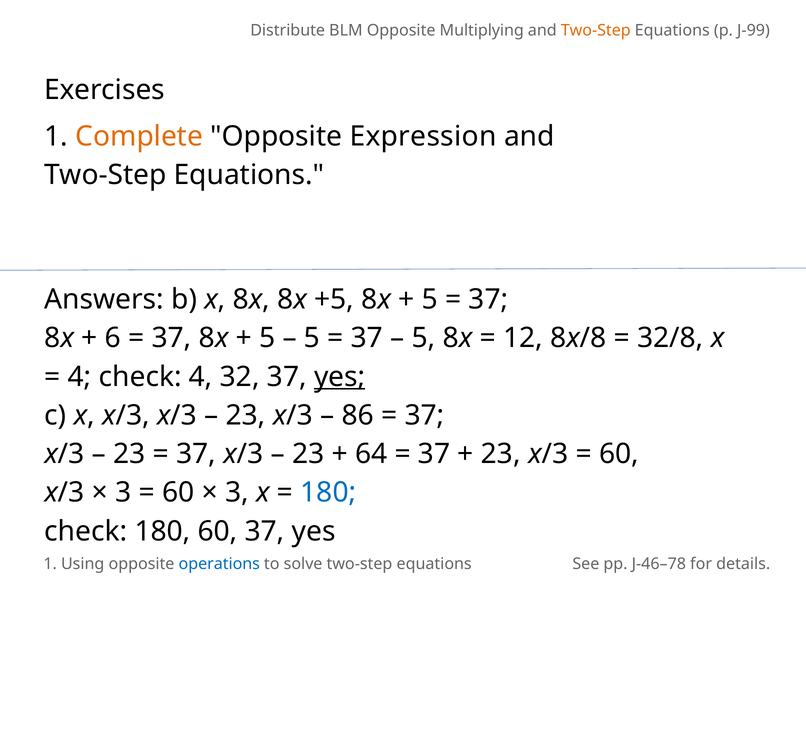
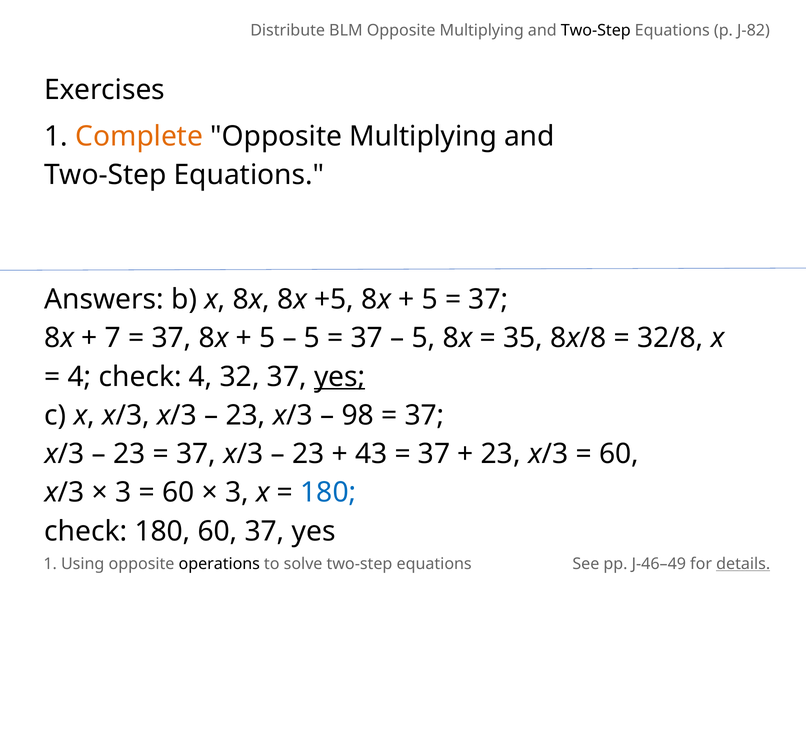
Two-Step colour: orange -> black (596, 30)
J-99: J-99 -> J-82 (753, 30)
Expression: Expression -> Multiplying (423, 136)
6: 6 -> 7 (113, 338)
12: 12 -> 35 (523, 338)
86: 86 -> 98 (358, 415)
64: 64 -> 43 (371, 454)
operations colour: blue -> black (219, 563)
J-46–78: J-46–78 -> J-46–49 (659, 563)
details underline: none -> present (743, 563)
